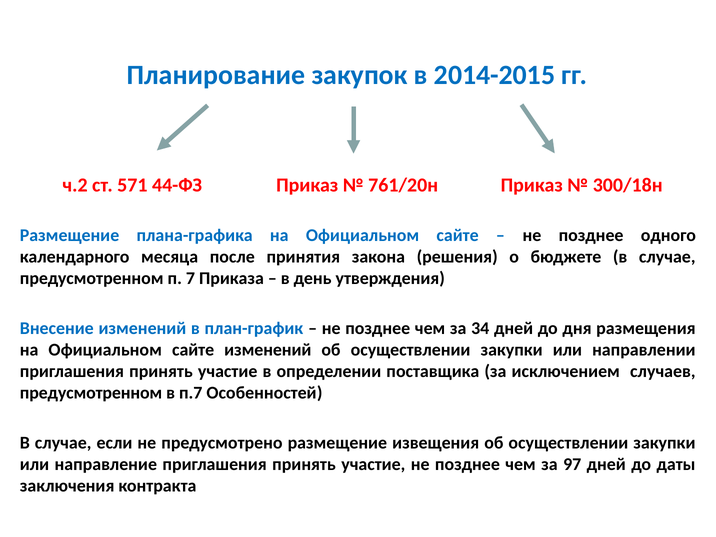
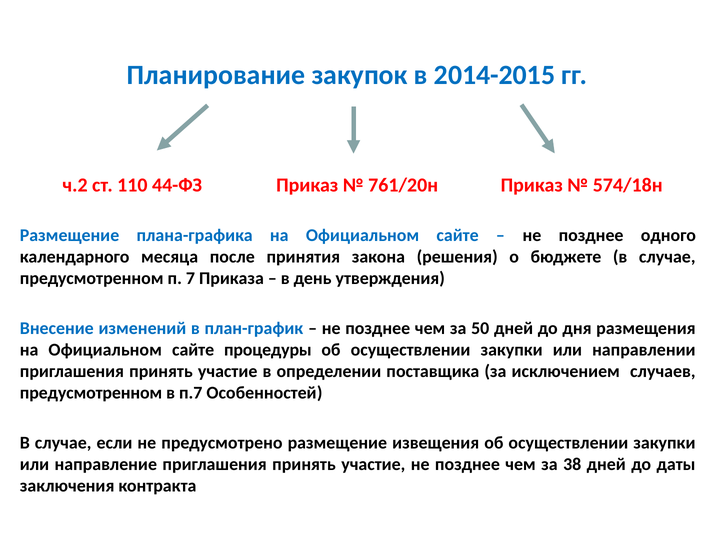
571: 571 -> 110 (132, 185)
300/18н: 300/18н -> 574/18н (628, 185)
34: 34 -> 50 (480, 328)
сайте изменений: изменений -> процедуры (268, 350)
97: 97 -> 38 (572, 464)
